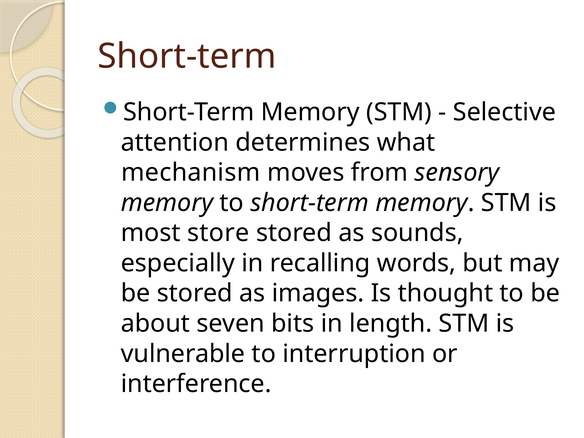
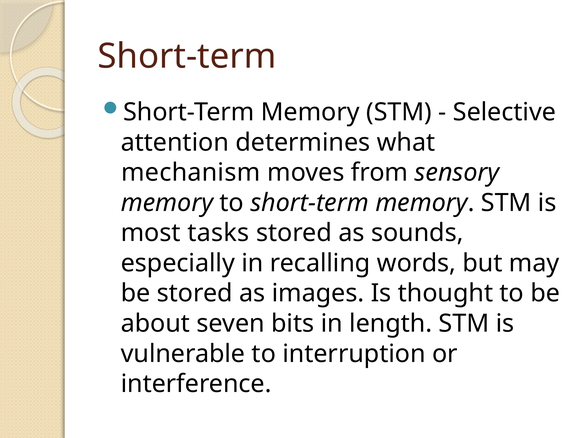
store: store -> tasks (218, 233)
